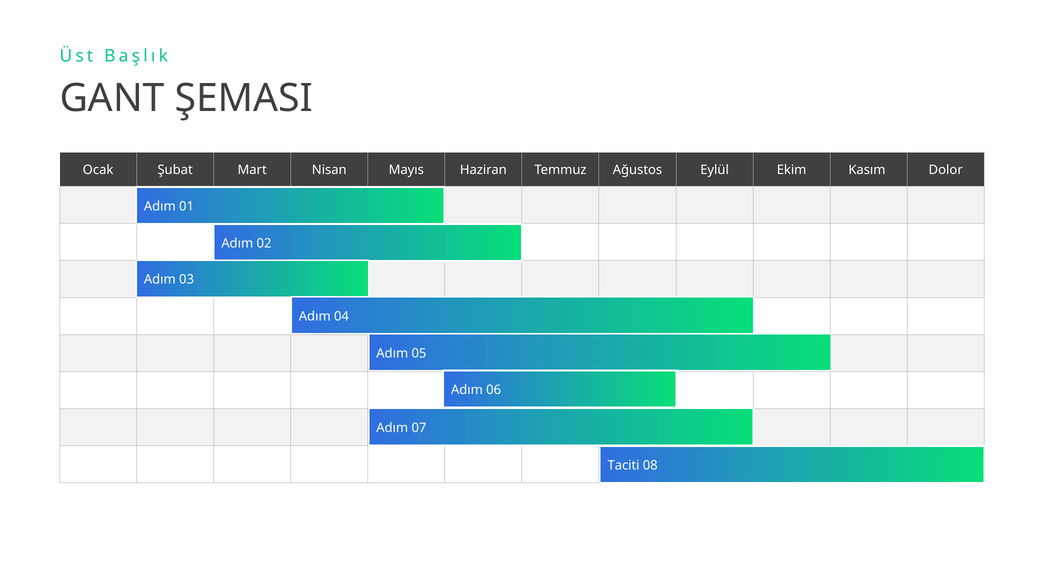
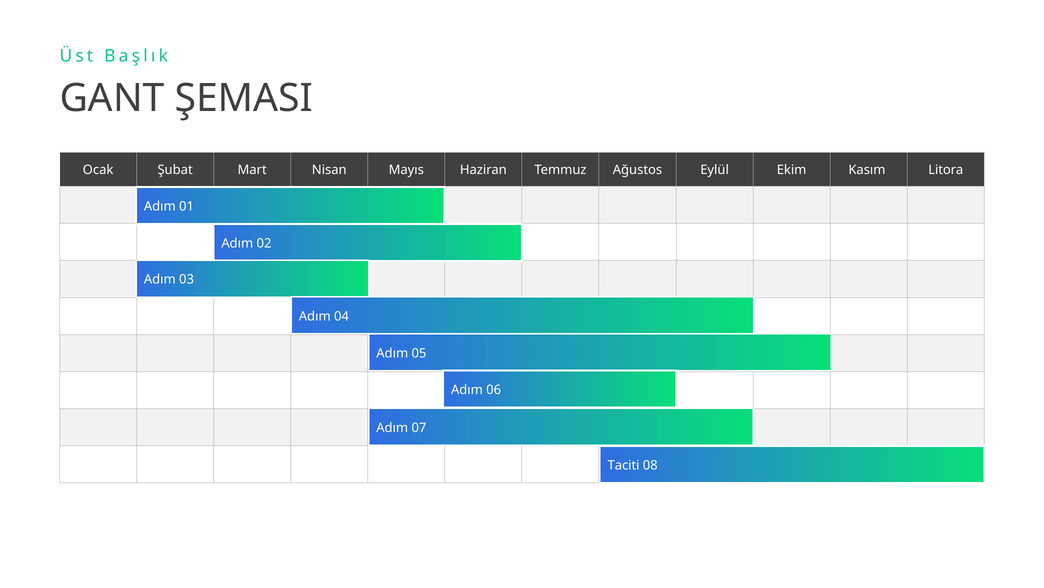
Dolor: Dolor -> Litora (946, 170)
